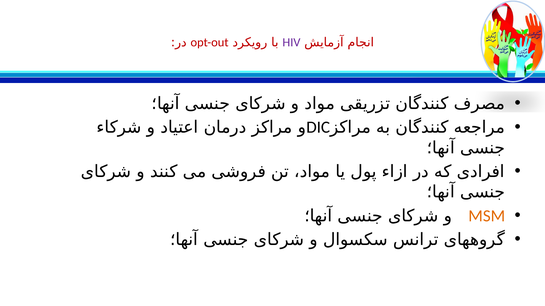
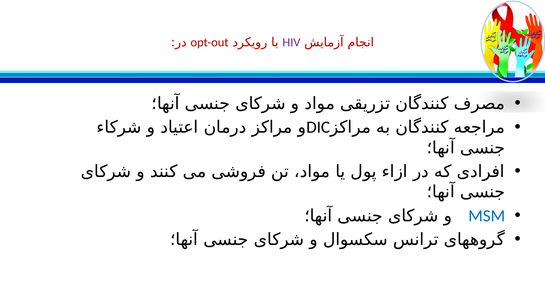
MSM colour: orange -> blue (487, 216)
